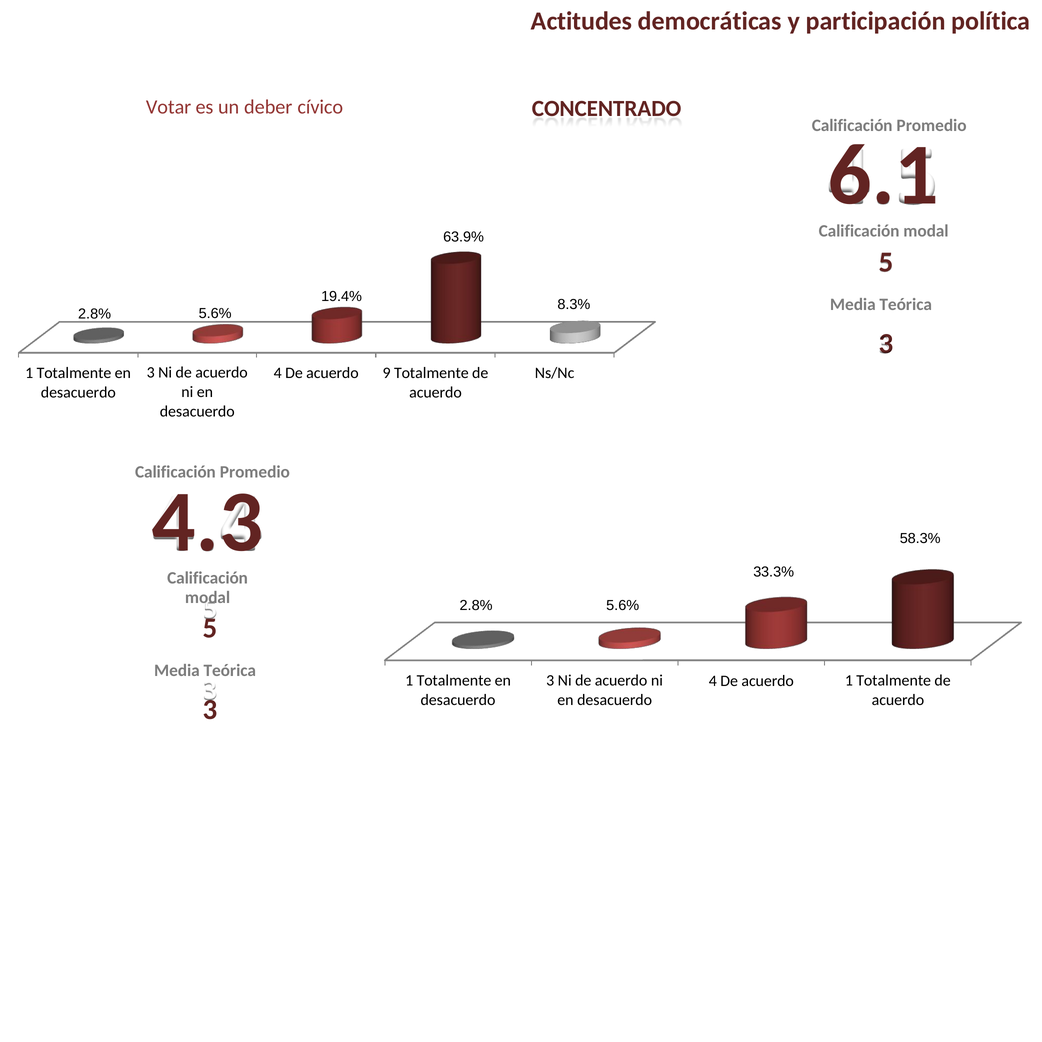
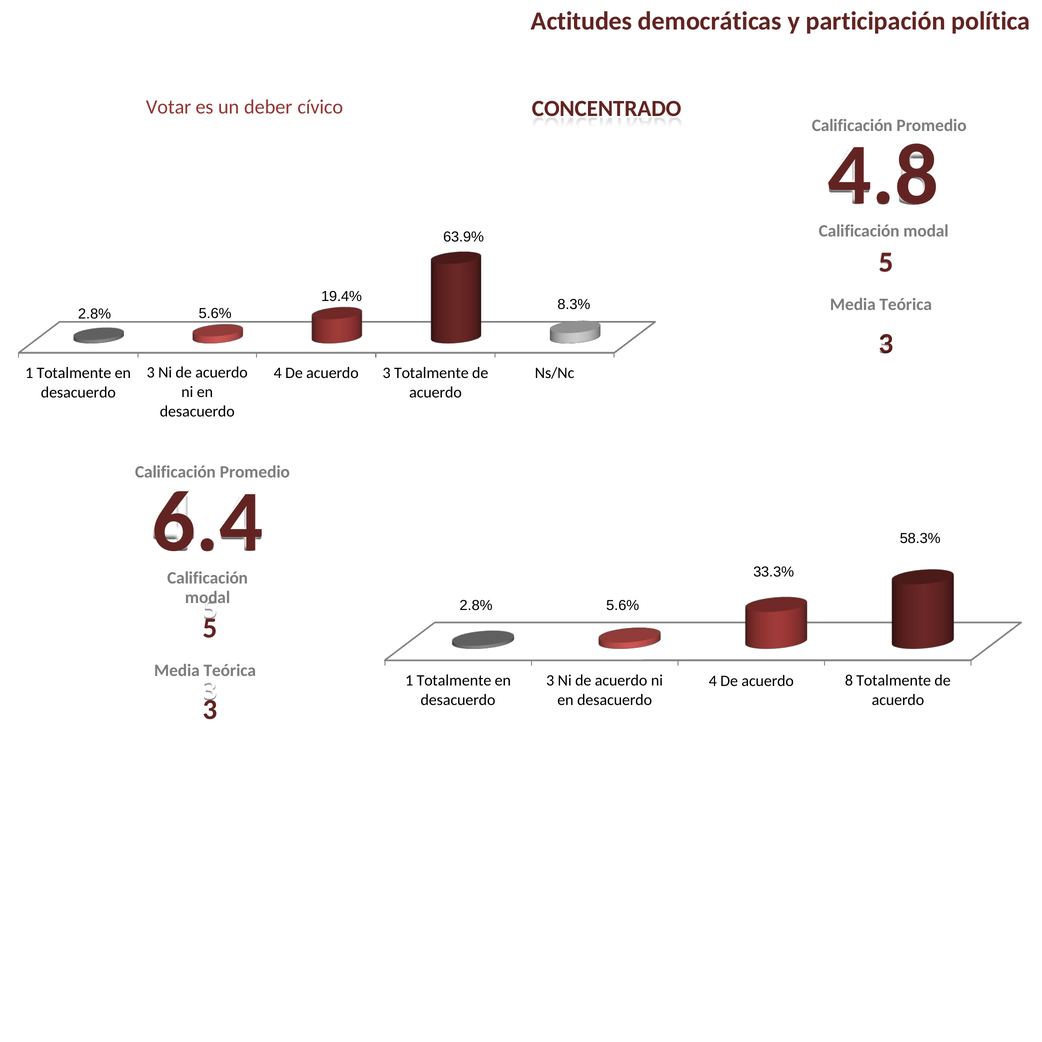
6.1: 6.1 -> 4.8 (883, 175)
acuerdo 9: 9 -> 3 (387, 373)
4.3: 4.3 -> 6.4 (208, 522)
acuerdo 1: 1 -> 8 (849, 681)
